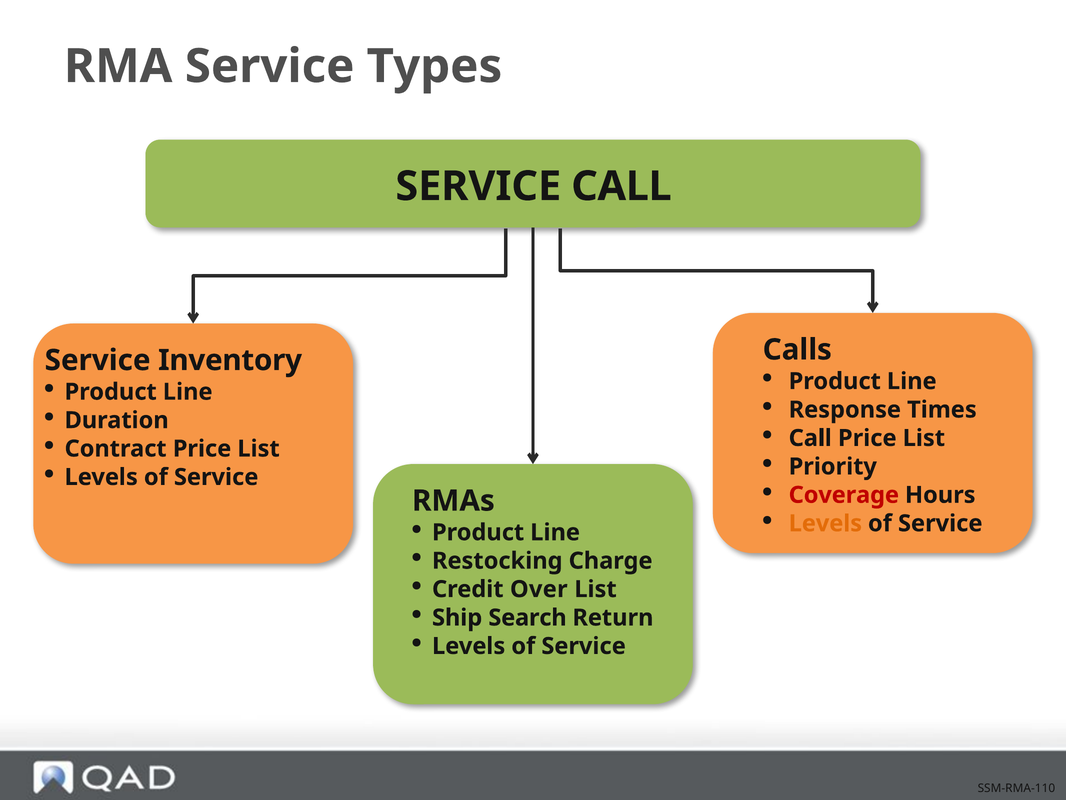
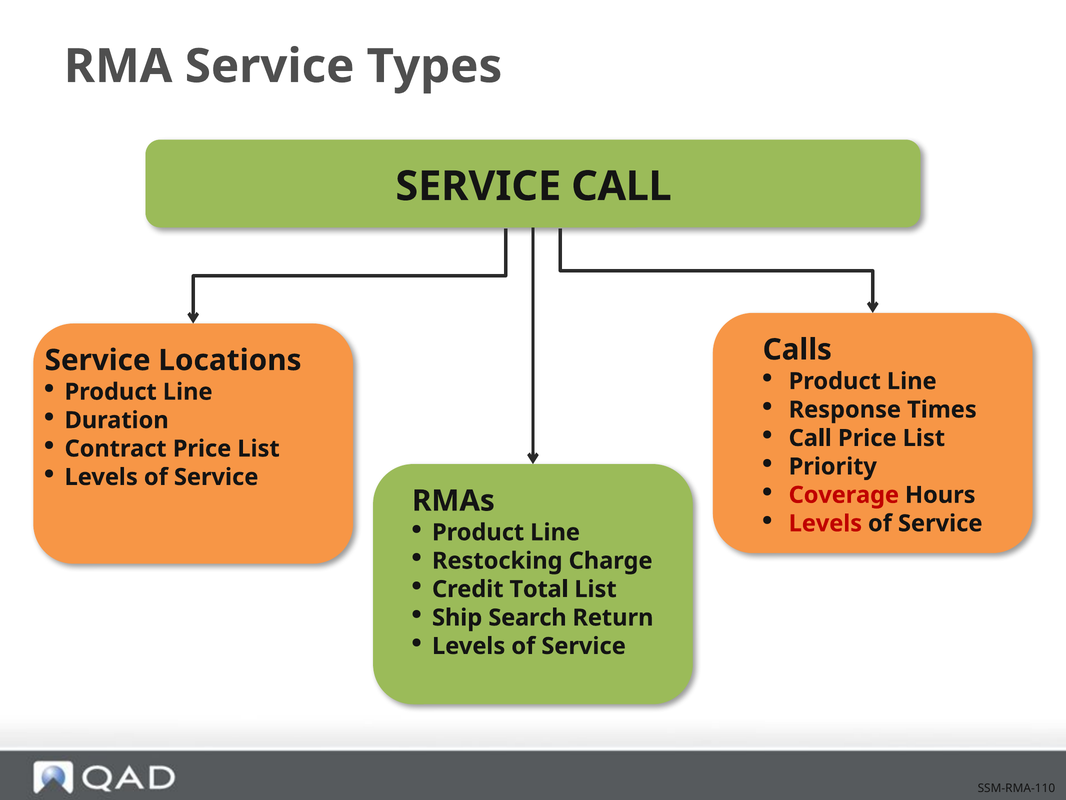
Inventory: Inventory -> Locations (230, 360)
Levels colour: orange -> red (825, 523)
Over: Over -> Total (539, 589)
